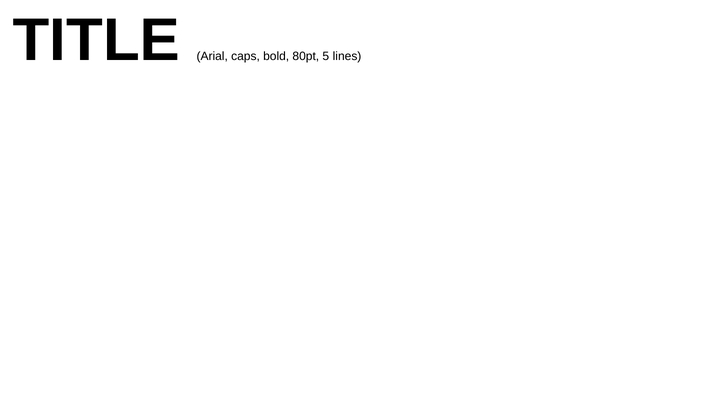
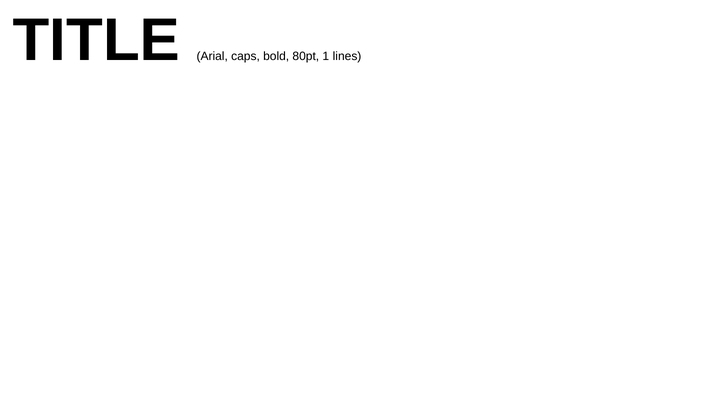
5: 5 -> 1 (326, 57)
